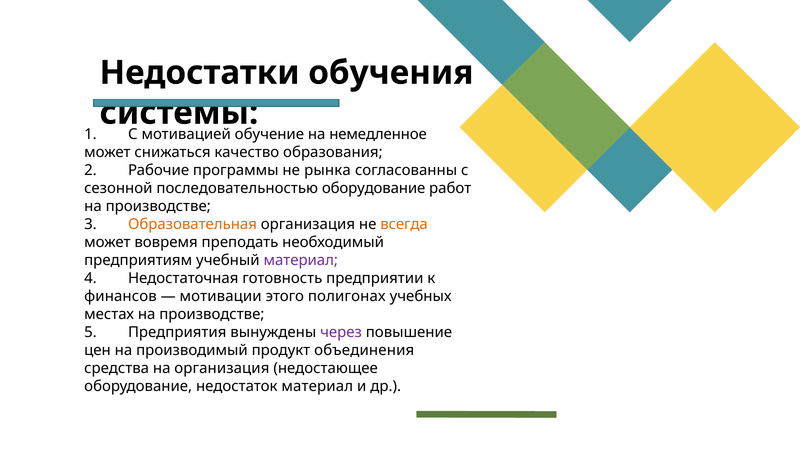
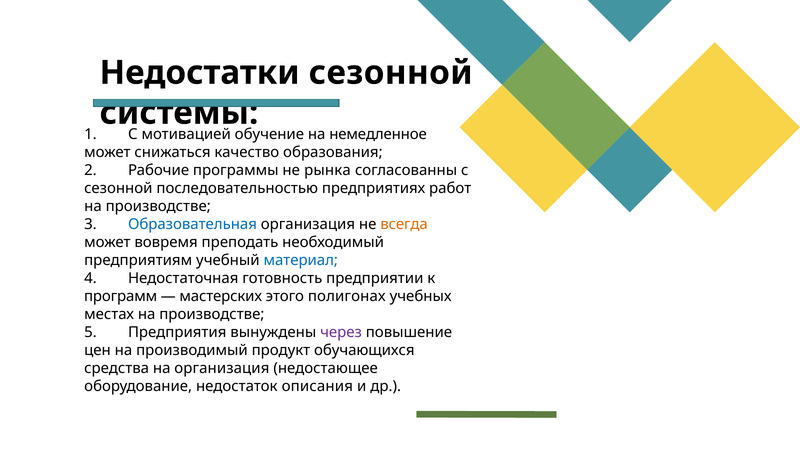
Недостатки обучения: обучения -> сезонной (391, 73)
последовательностью оборудование: оборудование -> предприятиях (374, 188)
Образовательная colour: orange -> blue (192, 224)
материал colour: purple -> blue (301, 260)
финансов: финансов -> программ (121, 296)
мотивации: мотивации -> мастерских (221, 296)
объединения: объединения -> обучающихся (364, 350)
недостаток материал: материал -> описания (317, 386)
